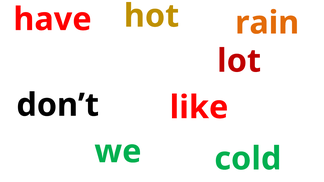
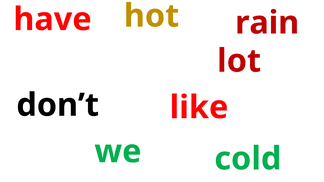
rain colour: orange -> red (267, 23)
